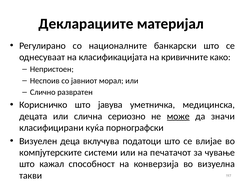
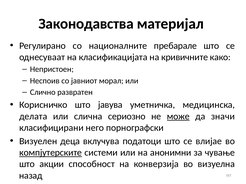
Декларациите: Декларациите -> Законодавства (86, 24)
банкарски: банкарски -> пребарале (175, 46)
децата: децата -> делата (33, 117)
куќа: куќа -> него (95, 128)
компјутерските underline: none -> present (51, 153)
печатачот: печатачот -> анонимни (171, 153)
кажал: кажал -> акции (52, 164)
такви: такви -> назад (31, 176)
